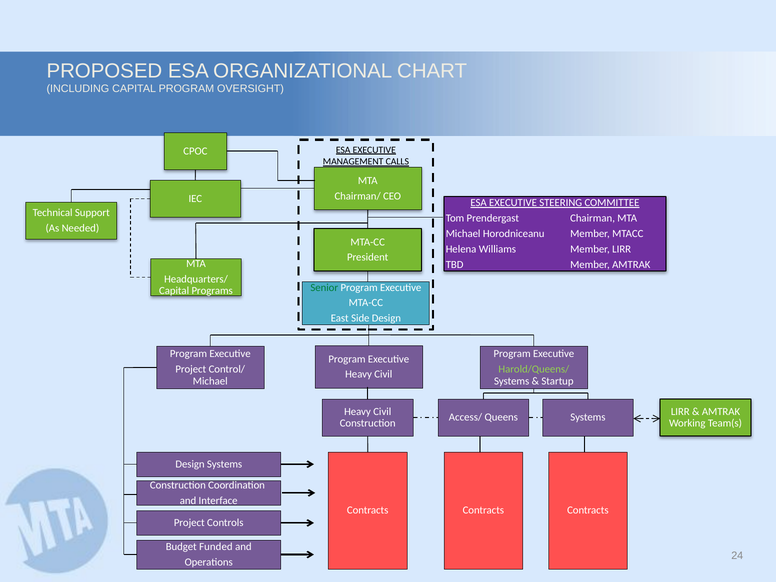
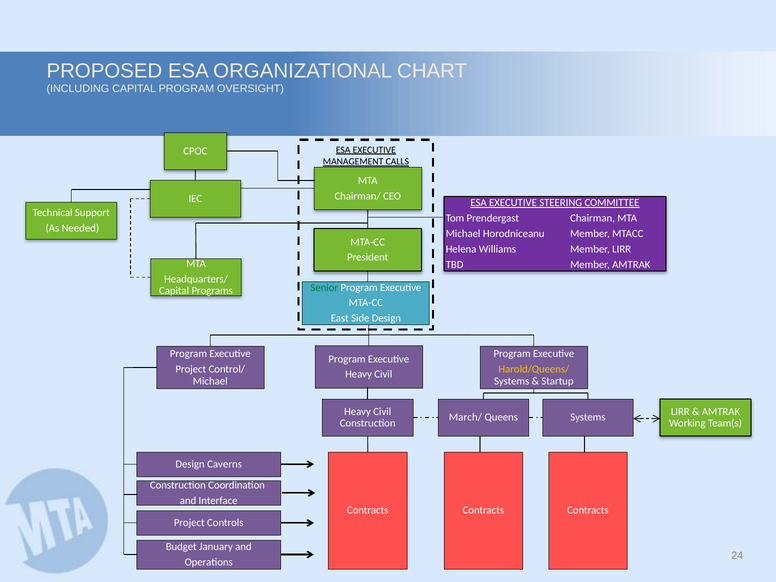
Harold/Queens/ colour: light green -> yellow (534, 369)
Access/: Access/ -> March/ (465, 417)
Design Systems: Systems -> Caverns (225, 464)
Funded: Funded -> January (216, 547)
